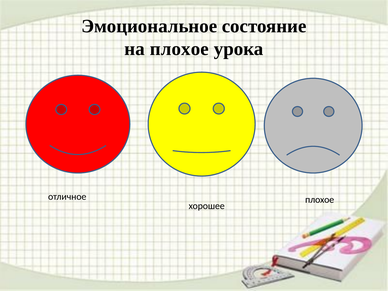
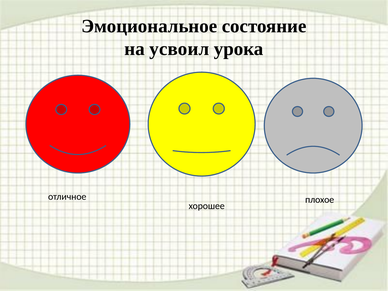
на плохое: плохое -> усвоил (179, 49)
